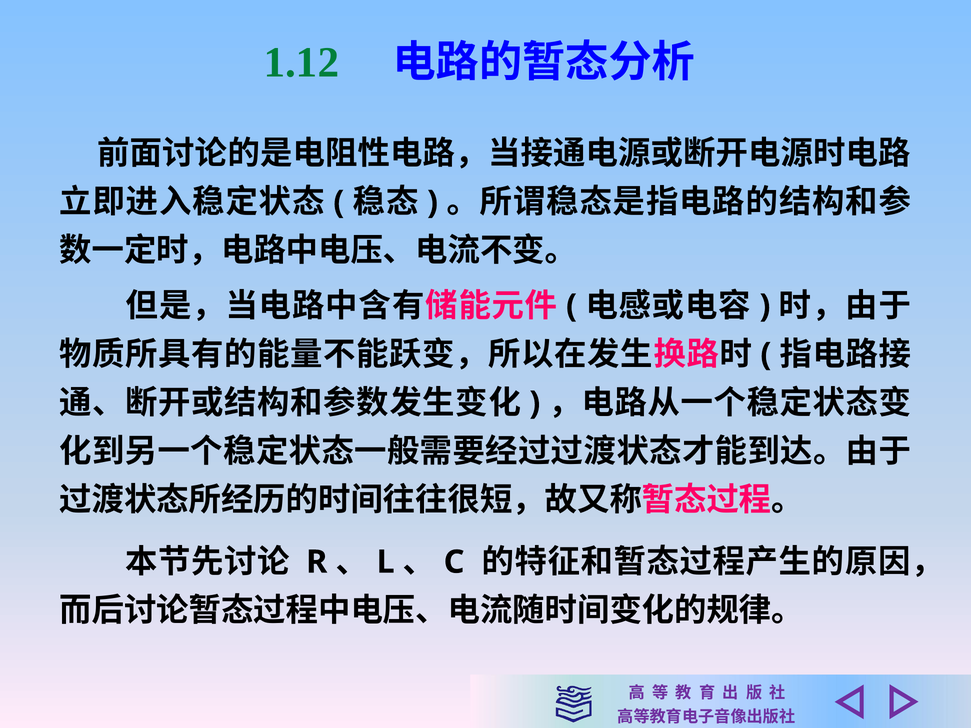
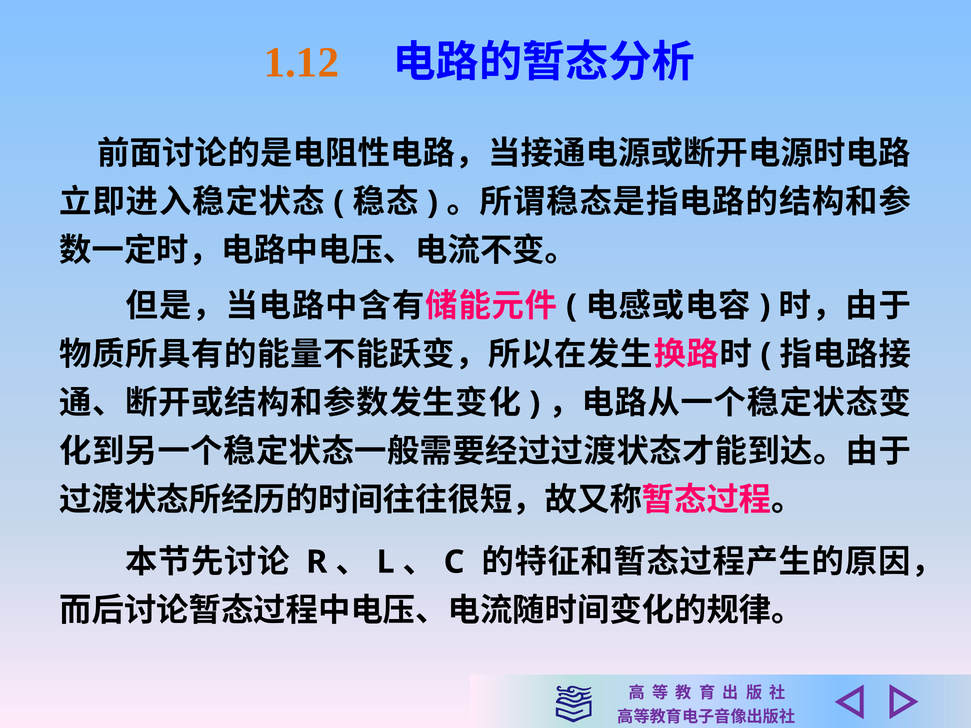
1.12 colour: green -> orange (301, 63)
